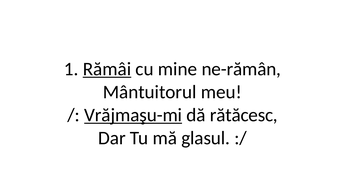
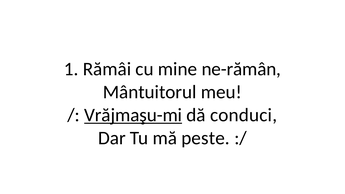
Rămâi underline: present -> none (107, 69)
rătăcesc: rătăcesc -> conduci (244, 115)
glasul: glasul -> peste (206, 138)
